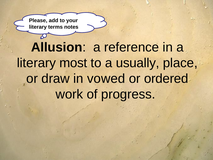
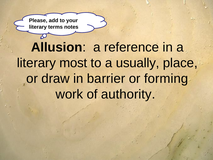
vowed: vowed -> barrier (106, 78)
ordered: ordered -> forming (166, 78)
progress: progress -> authority (128, 94)
